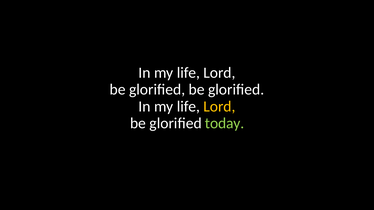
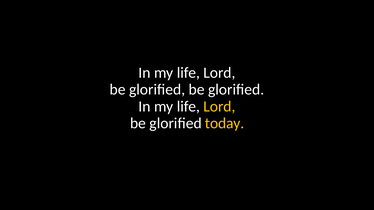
today colour: light green -> yellow (225, 123)
